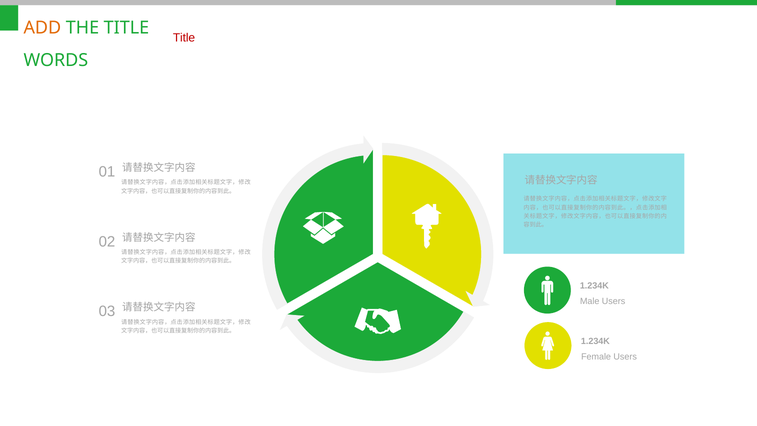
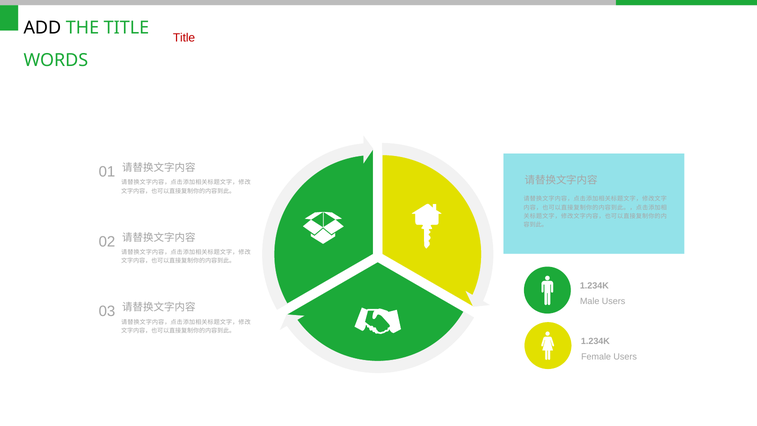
ADD colour: orange -> black (42, 28)
